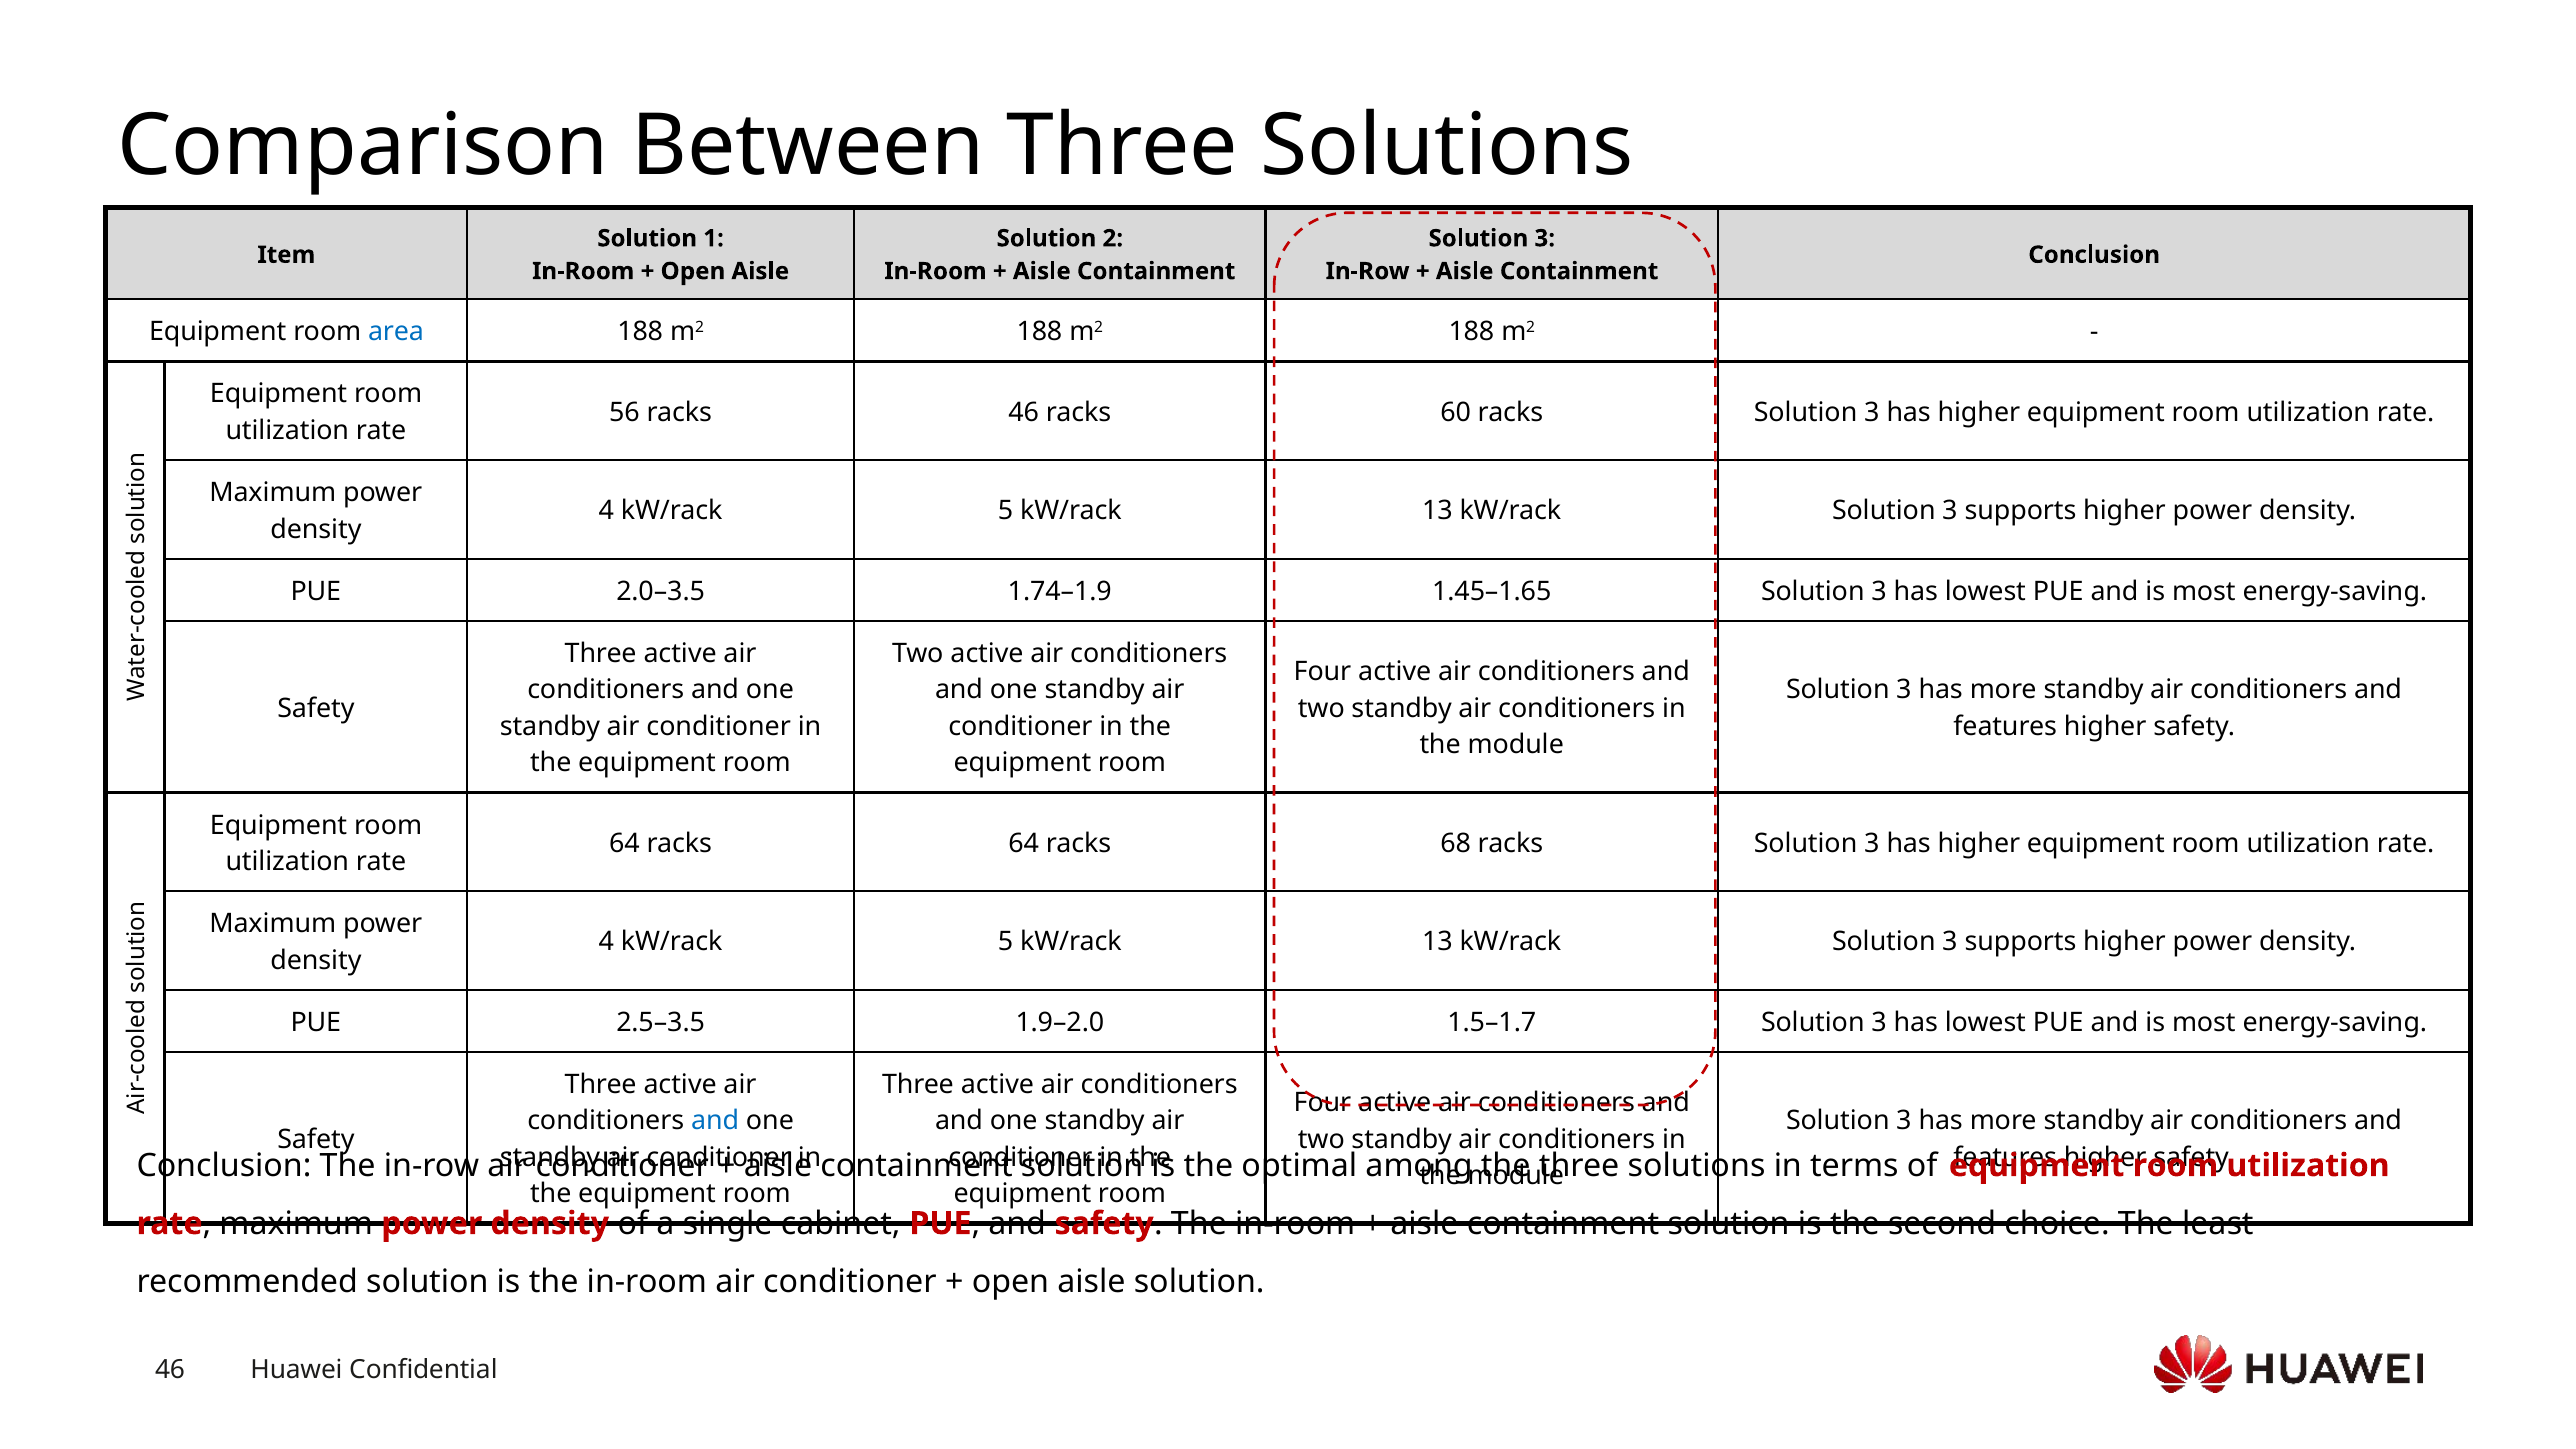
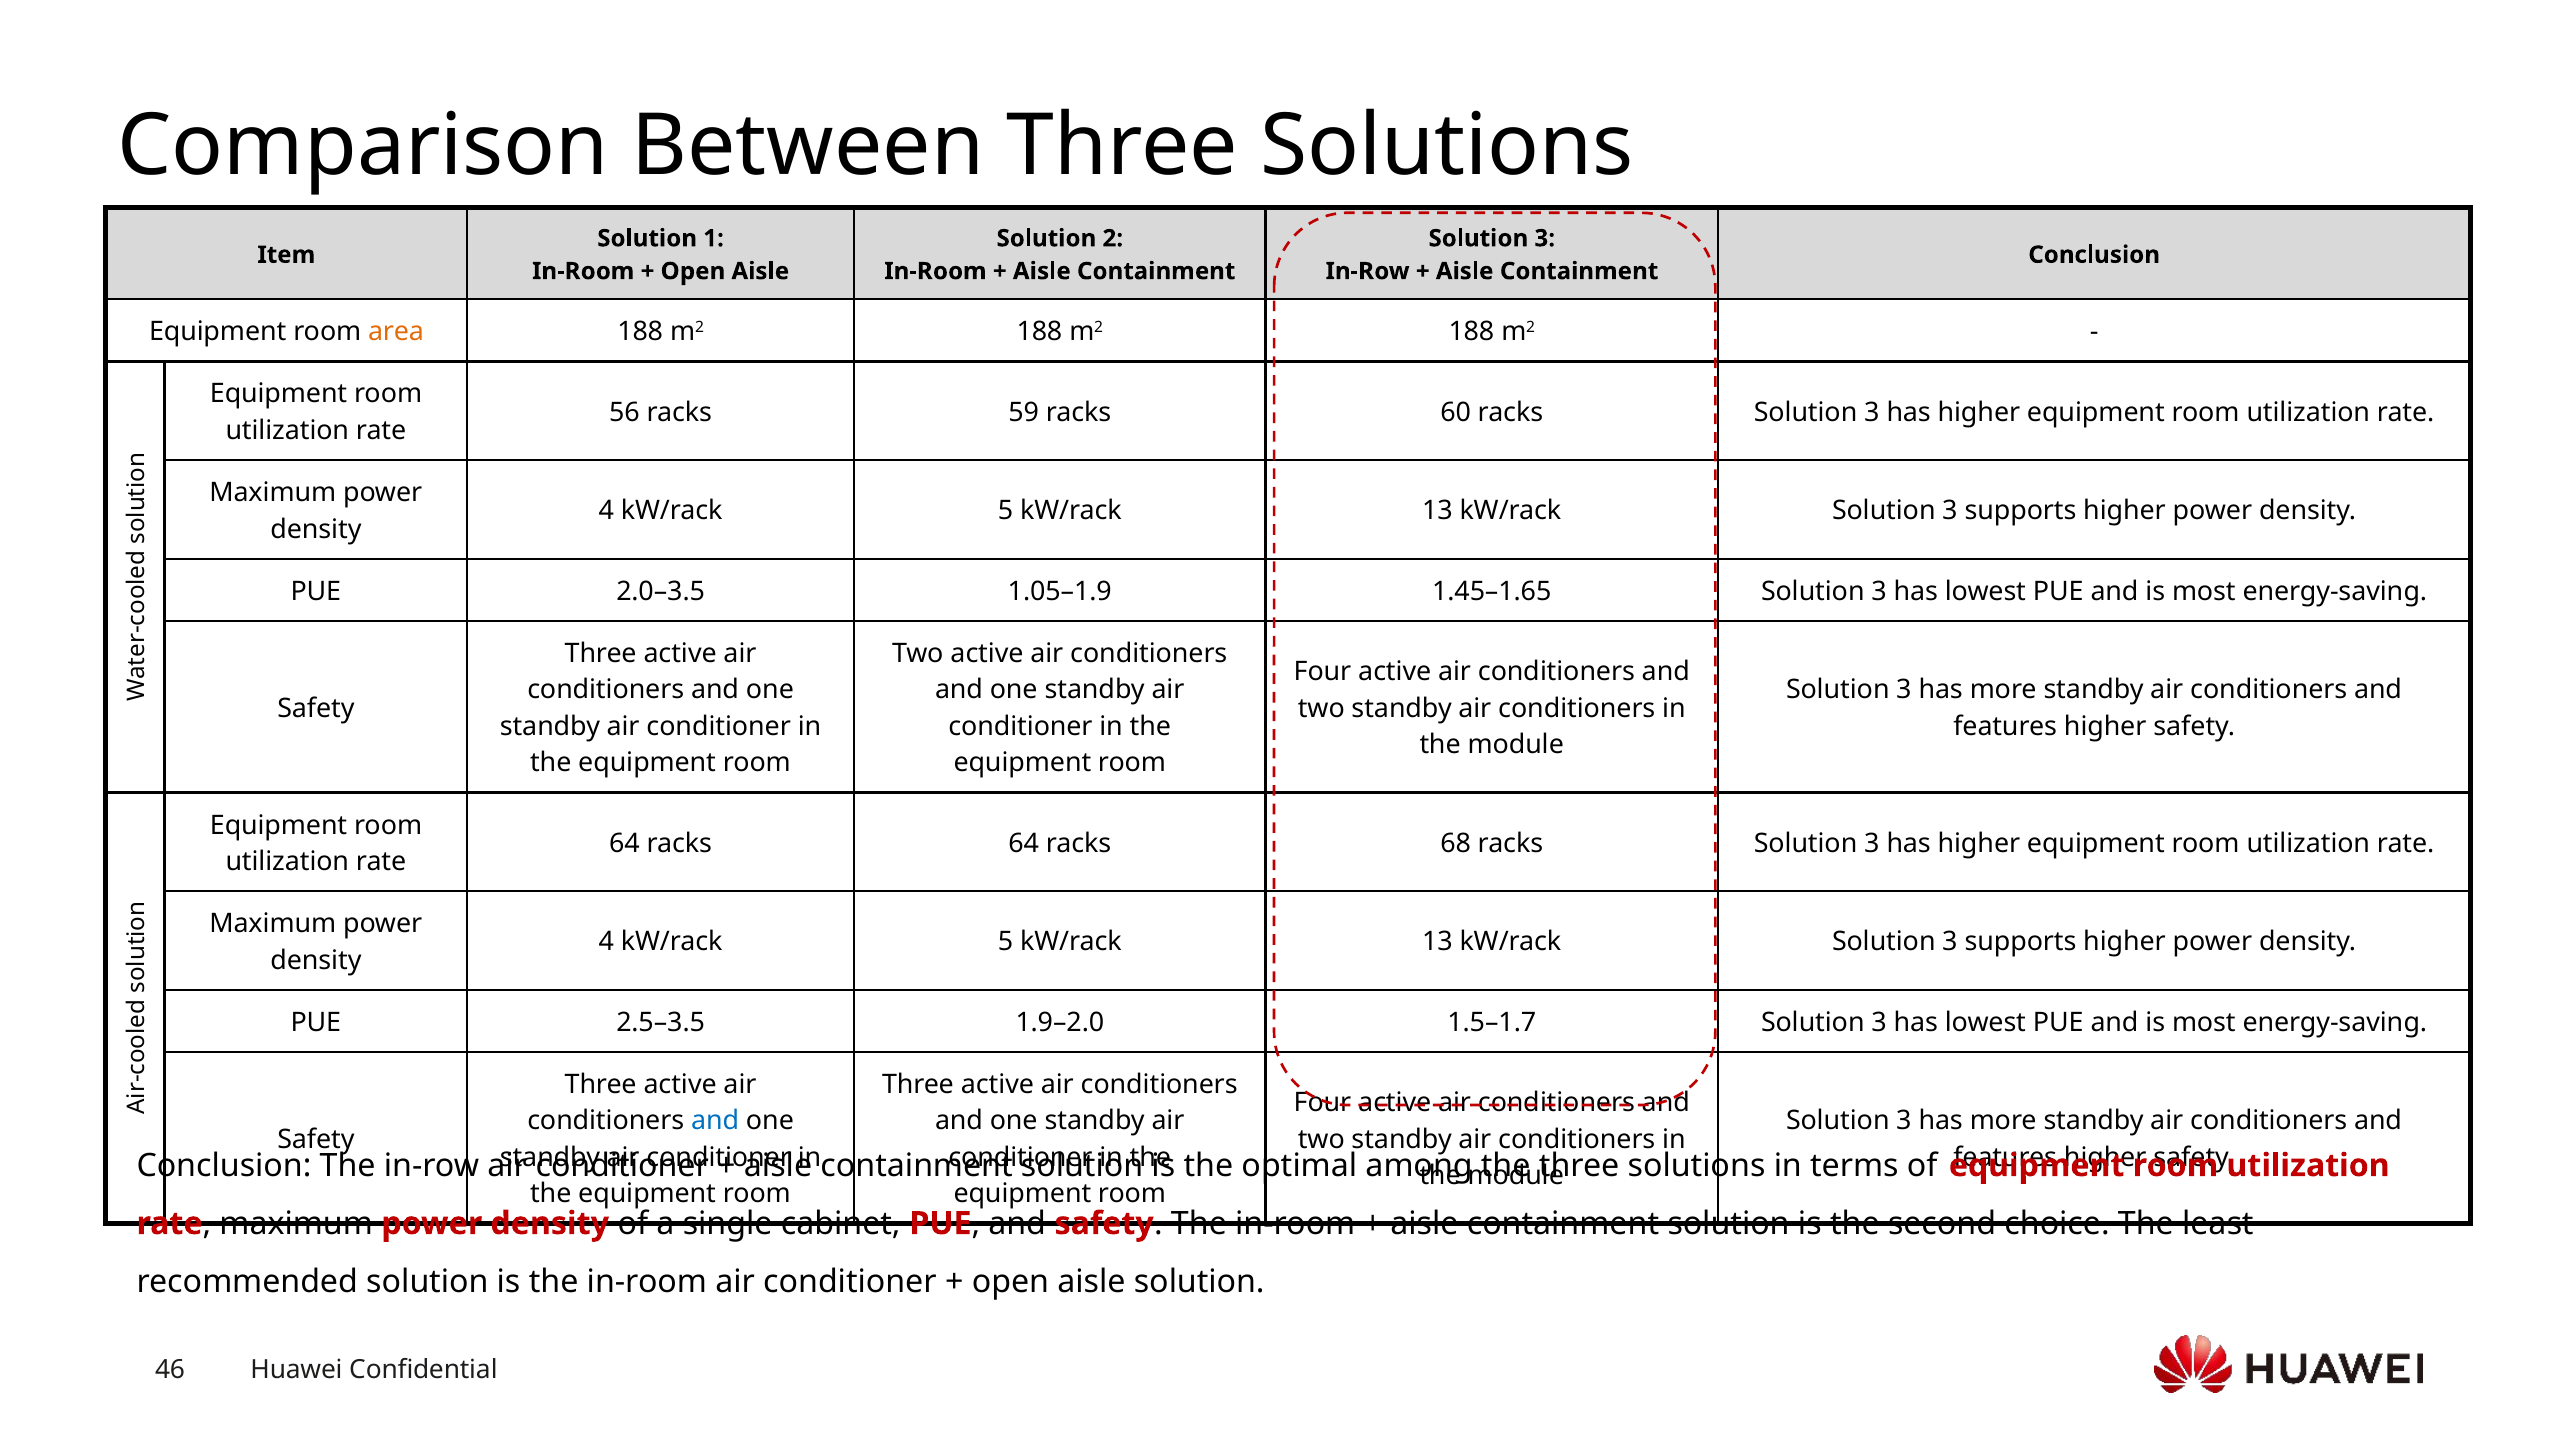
area colour: blue -> orange (396, 332)
racks 46: 46 -> 59 (1024, 412)
1.74–1.9: 1.74–1.9 -> 1.05–1.9 (1060, 591)
